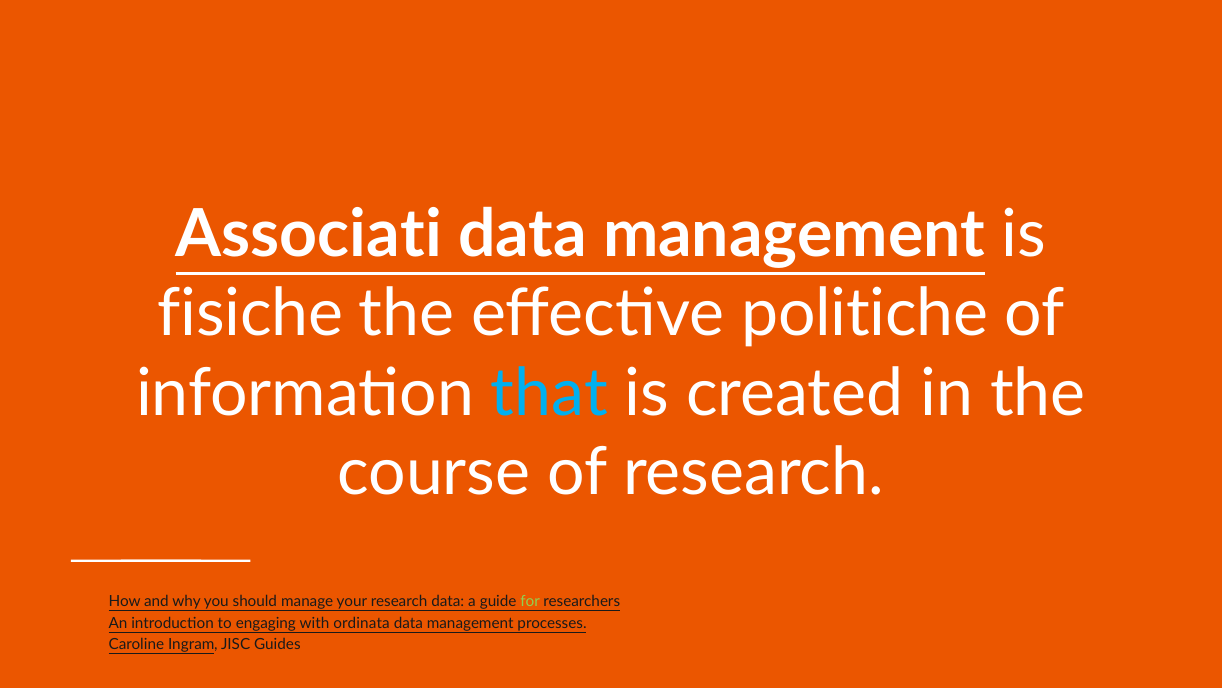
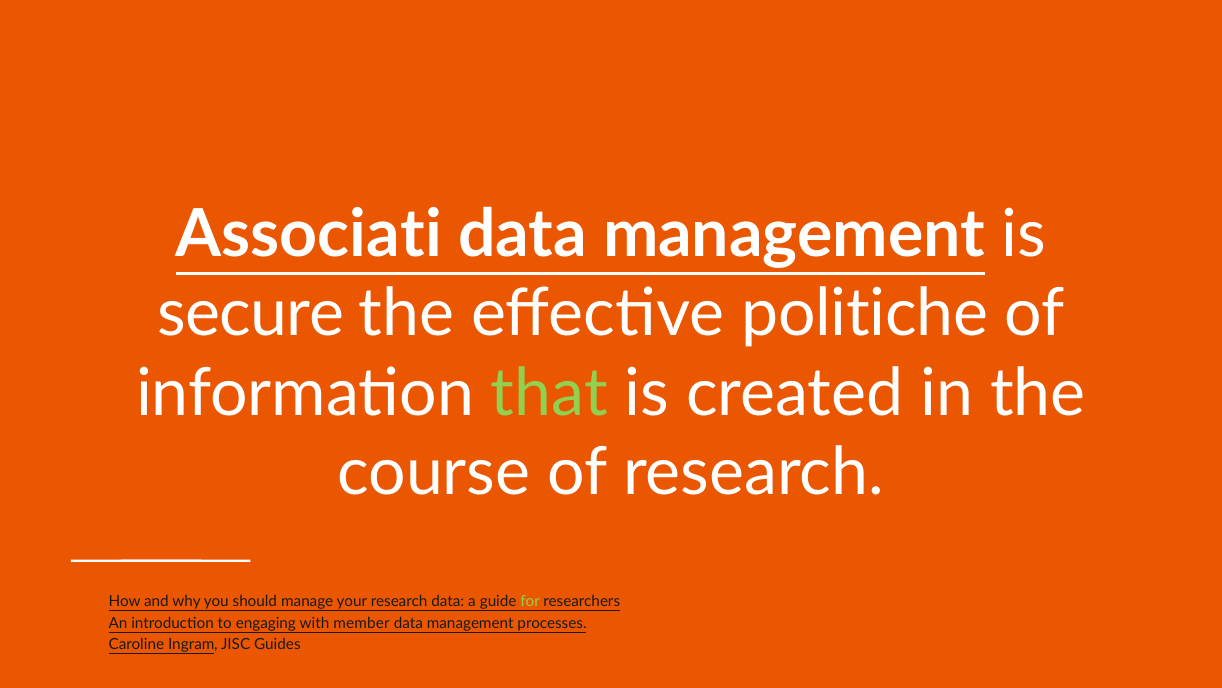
fisiche: fisiche -> secure (251, 314)
that colour: light blue -> light green (549, 393)
ordinata: ordinata -> member (361, 623)
